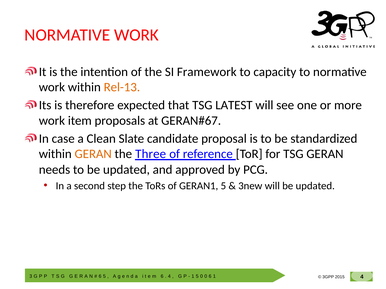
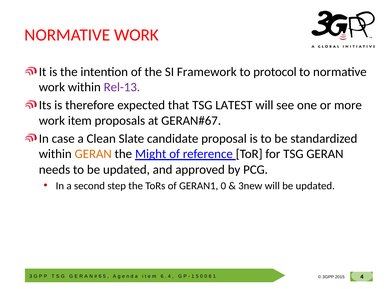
capacity: capacity -> protocol (275, 72)
Rel-13 colour: orange -> purple (122, 87)
Three: Three -> Might (151, 154)
GERAN1 5: 5 -> 0 (223, 186)
